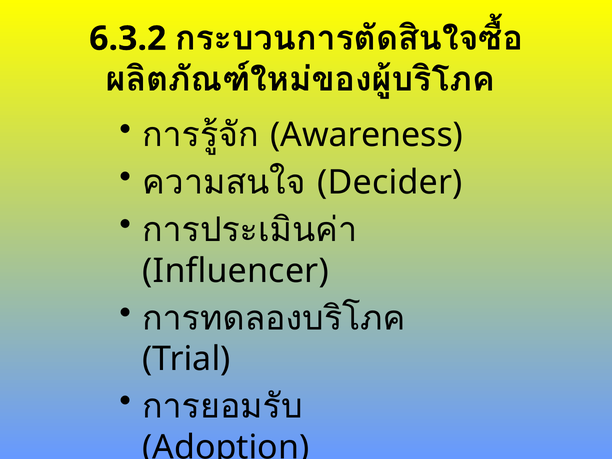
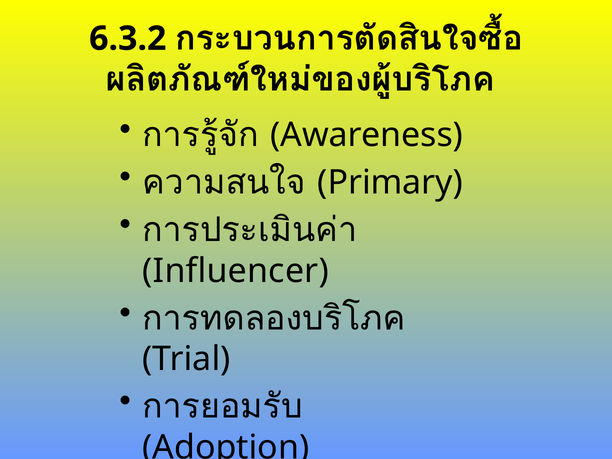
Decider: Decider -> Primary (390, 182)
